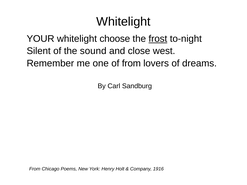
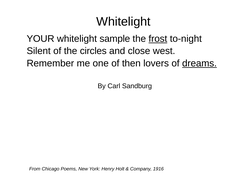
choose: choose -> sample (115, 39)
sound: sound -> circles (93, 51)
of from: from -> then (131, 63)
dreams underline: none -> present (199, 63)
